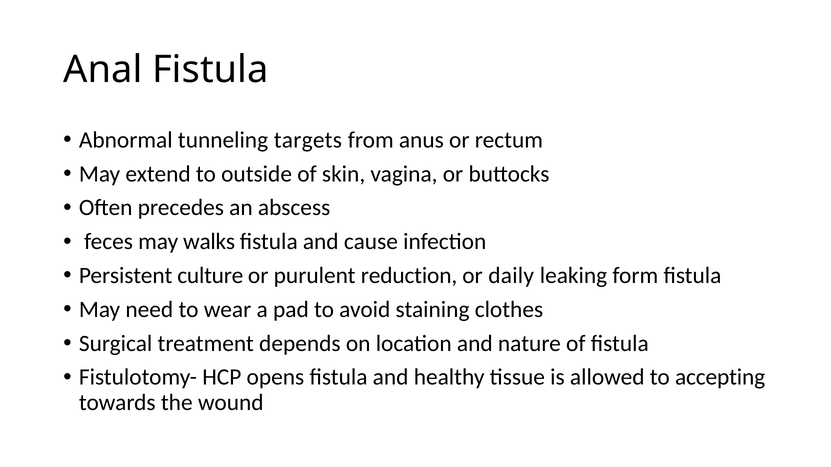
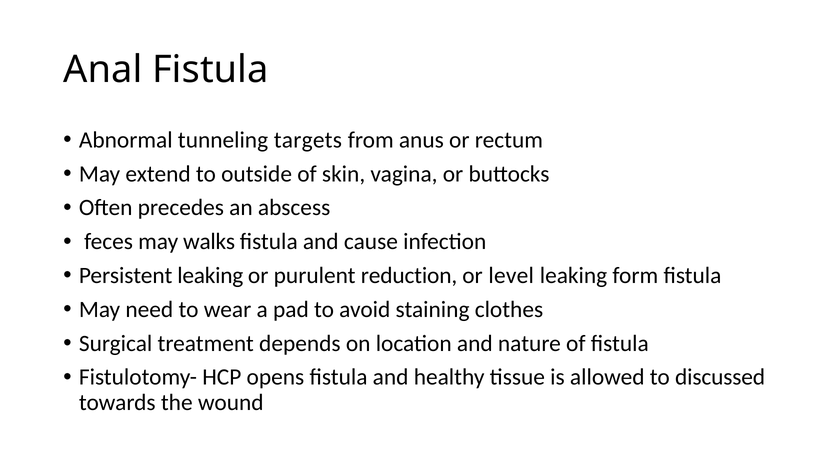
Persistent culture: culture -> leaking (210, 276)
daily: daily -> level (511, 276)
accepting: accepting -> discussed (720, 378)
